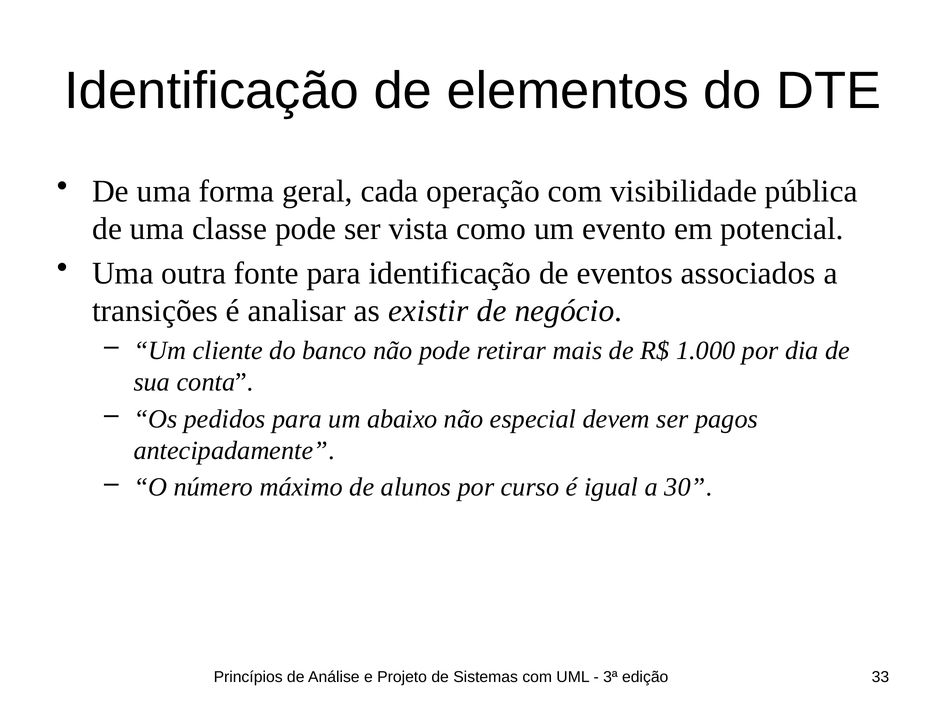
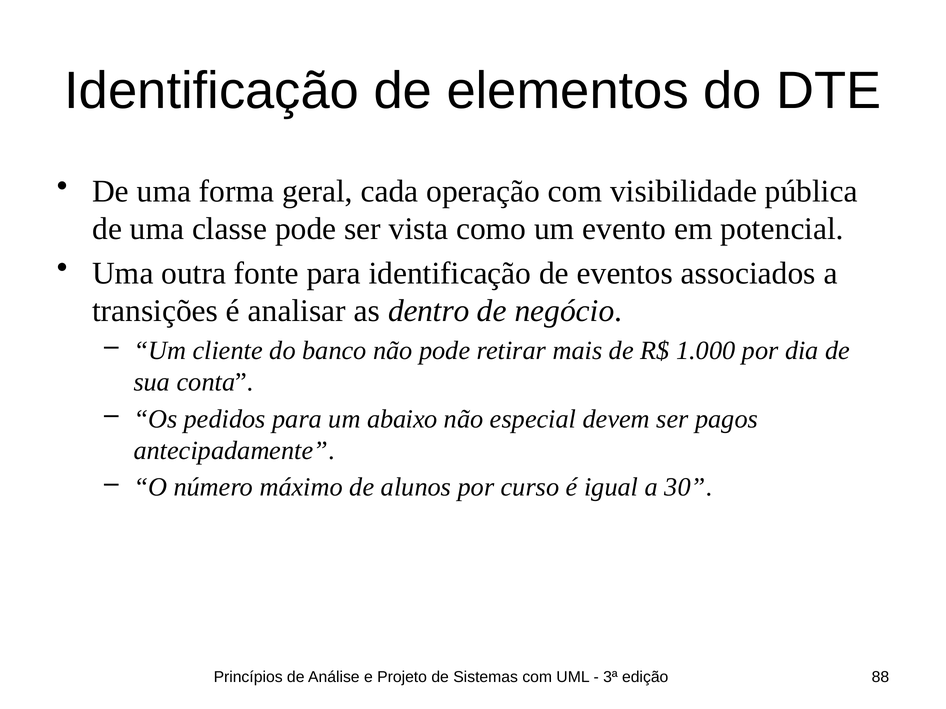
existir: existir -> dentro (429, 311)
33: 33 -> 88 (880, 677)
